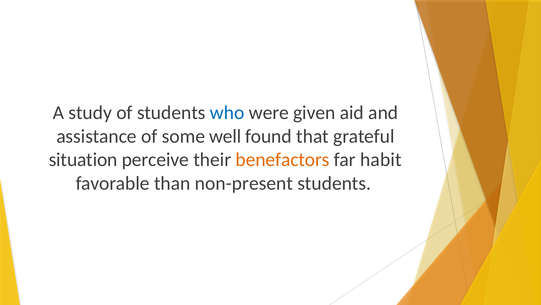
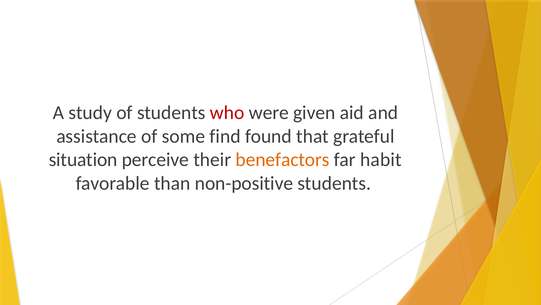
who colour: blue -> red (227, 113)
well: well -> find (225, 136)
non-present: non-present -> non-positive (244, 183)
